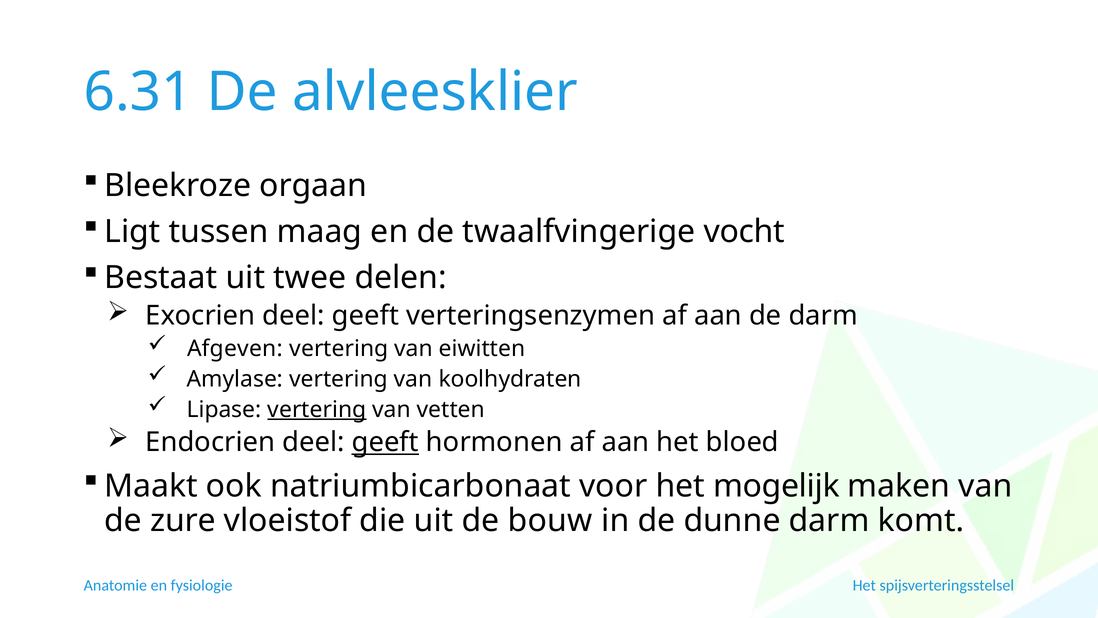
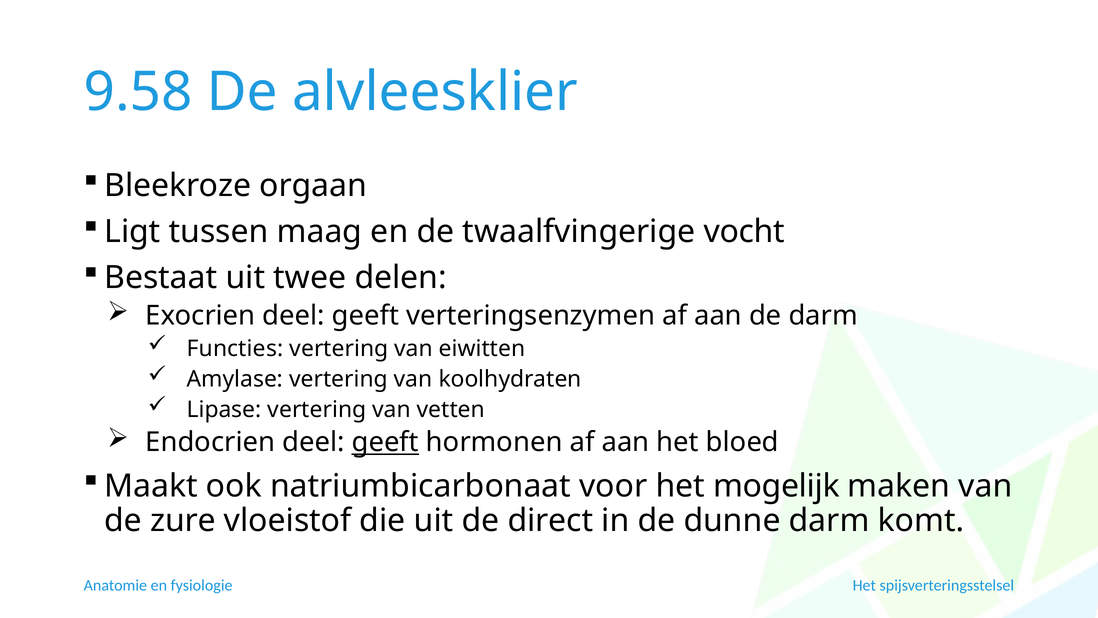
6.31: 6.31 -> 9.58 (138, 92)
Afgeven: Afgeven -> Functies (235, 348)
vertering underline: present -> none (317, 409)
bouw: bouw -> direct (550, 520)
